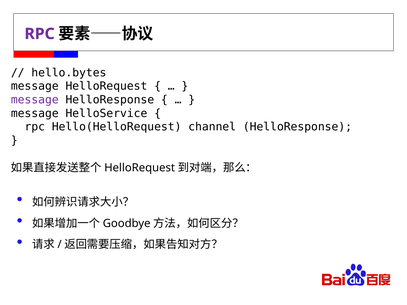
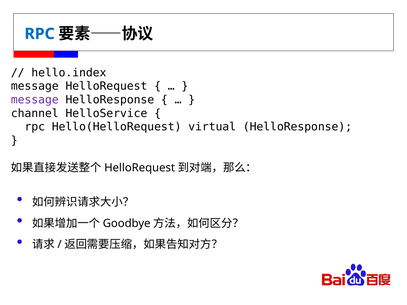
RPC colour: purple -> blue (40, 34)
hello.bytes: hello.bytes -> hello.index (69, 73)
message: message -> channel (35, 113)
channel: channel -> virtual (212, 127)
